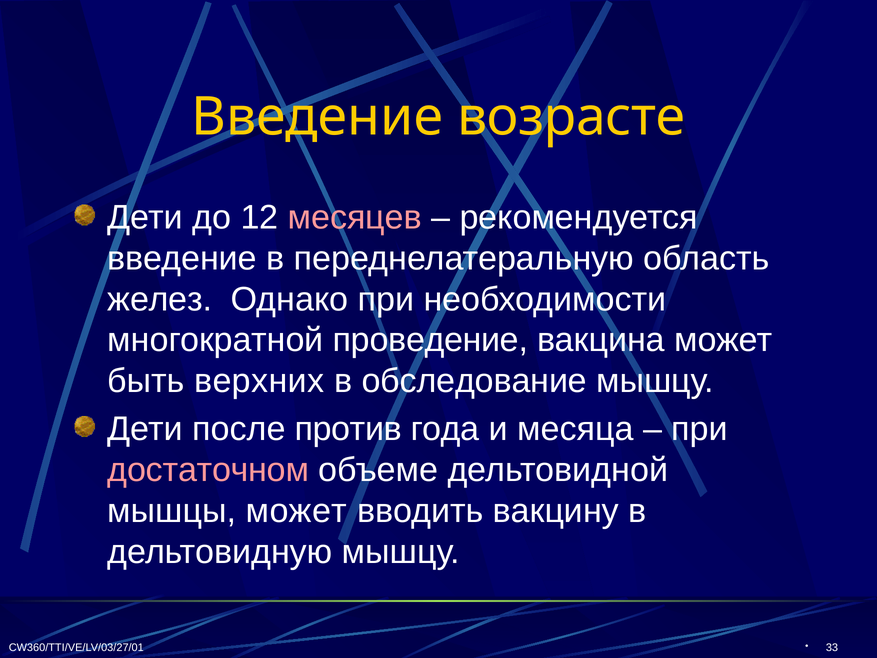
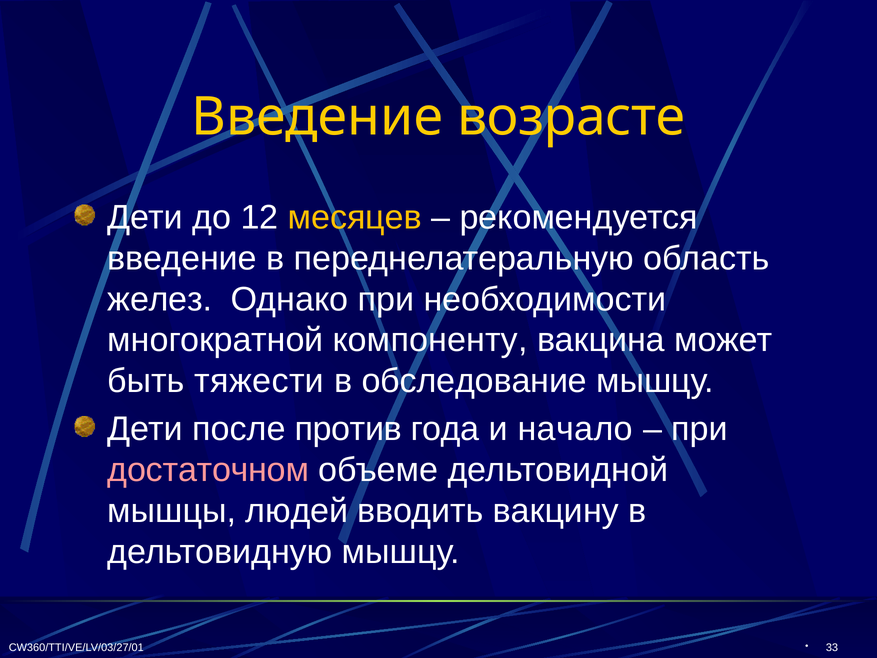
месяцев colour: pink -> yellow (355, 217)
проведение: проведение -> компоненту (430, 340)
верхних: верхних -> тяжести (259, 381)
месяца: месяца -> начало (575, 429)
мышцы может: может -> людей (297, 511)
